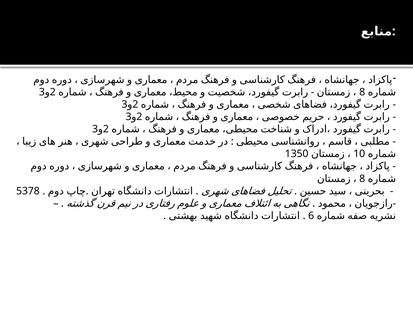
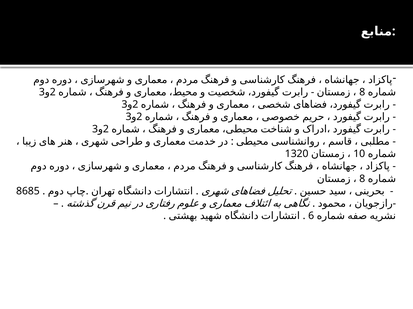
1350: 1350 -> 1320 (297, 154)
5378: 5378 -> 8685 (28, 191)
